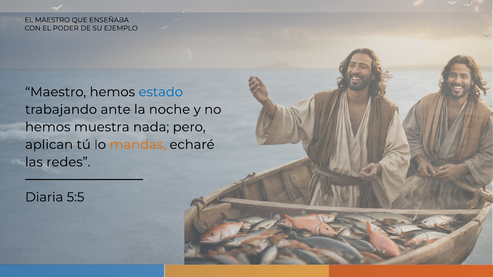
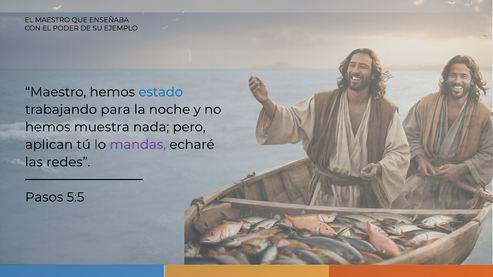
ante: ante -> para (116, 110)
mandas colour: orange -> purple (138, 145)
Diaria: Diaria -> Pasos (44, 197)
